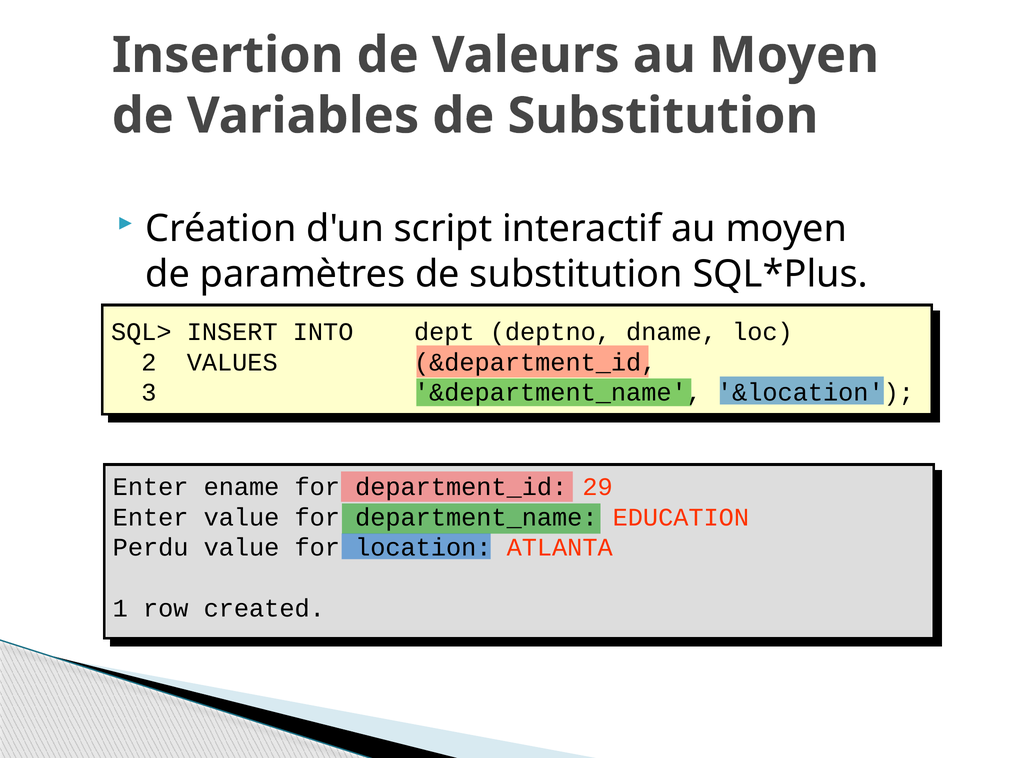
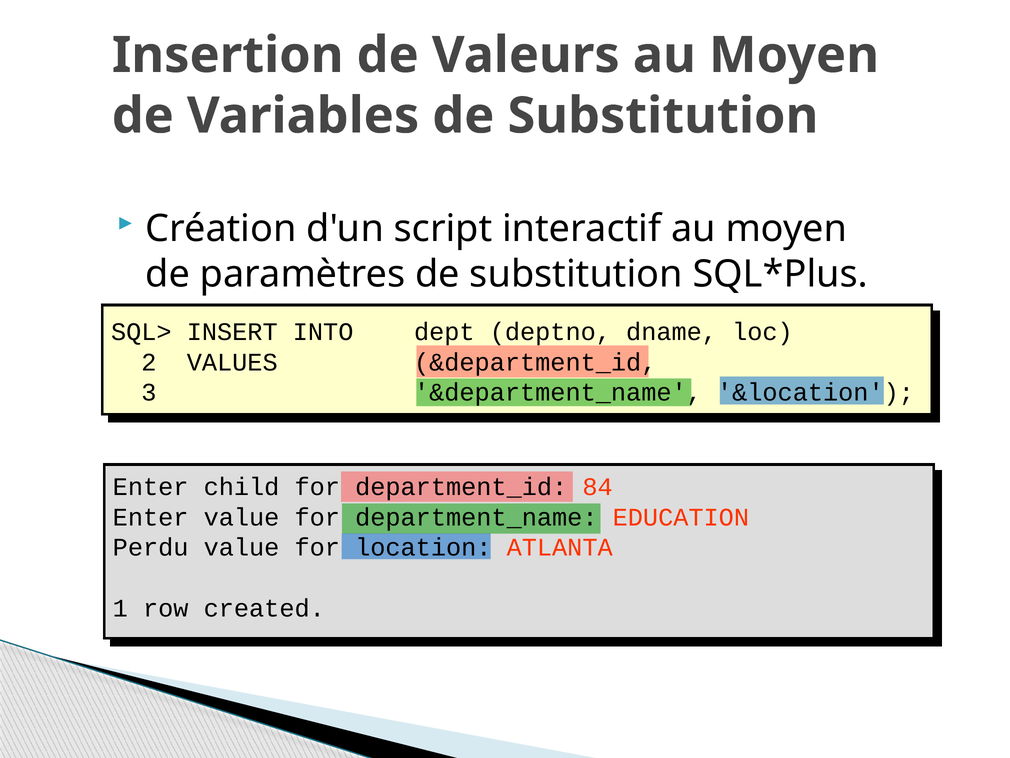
ename: ename -> child (242, 487)
29: 29 -> 84 (598, 487)
